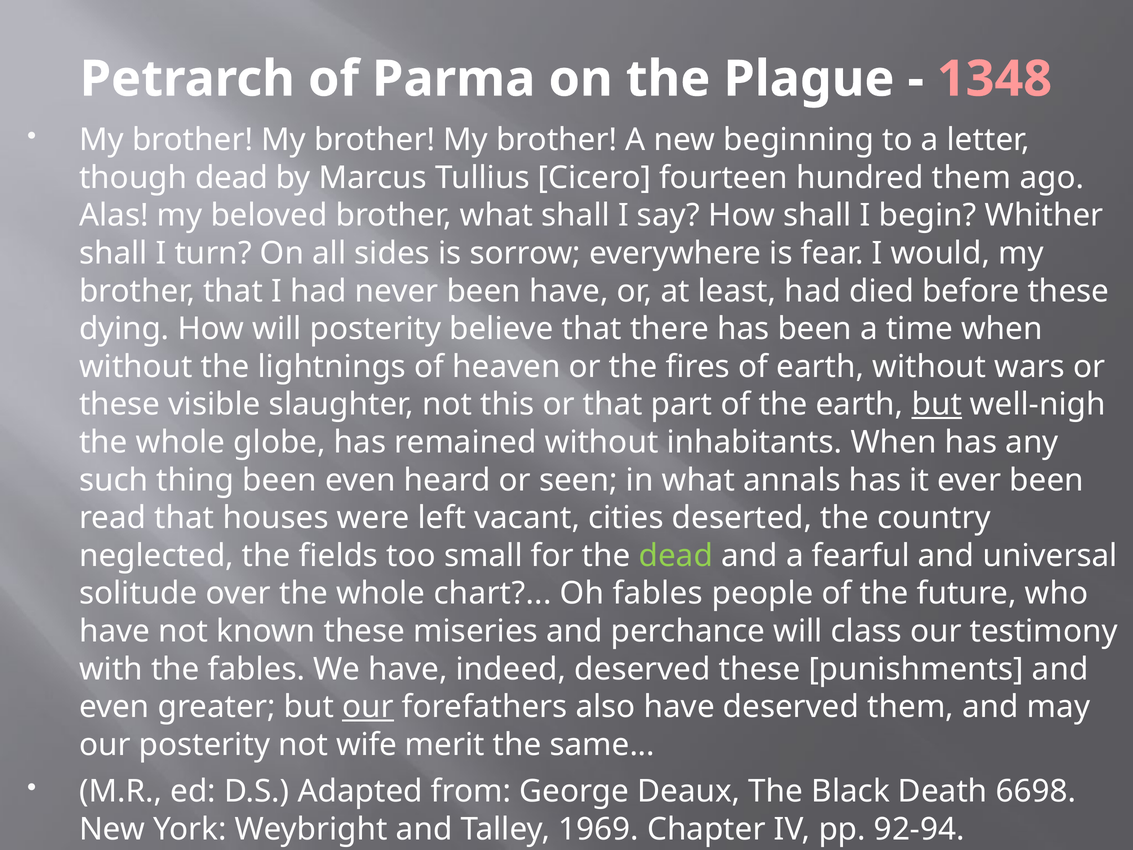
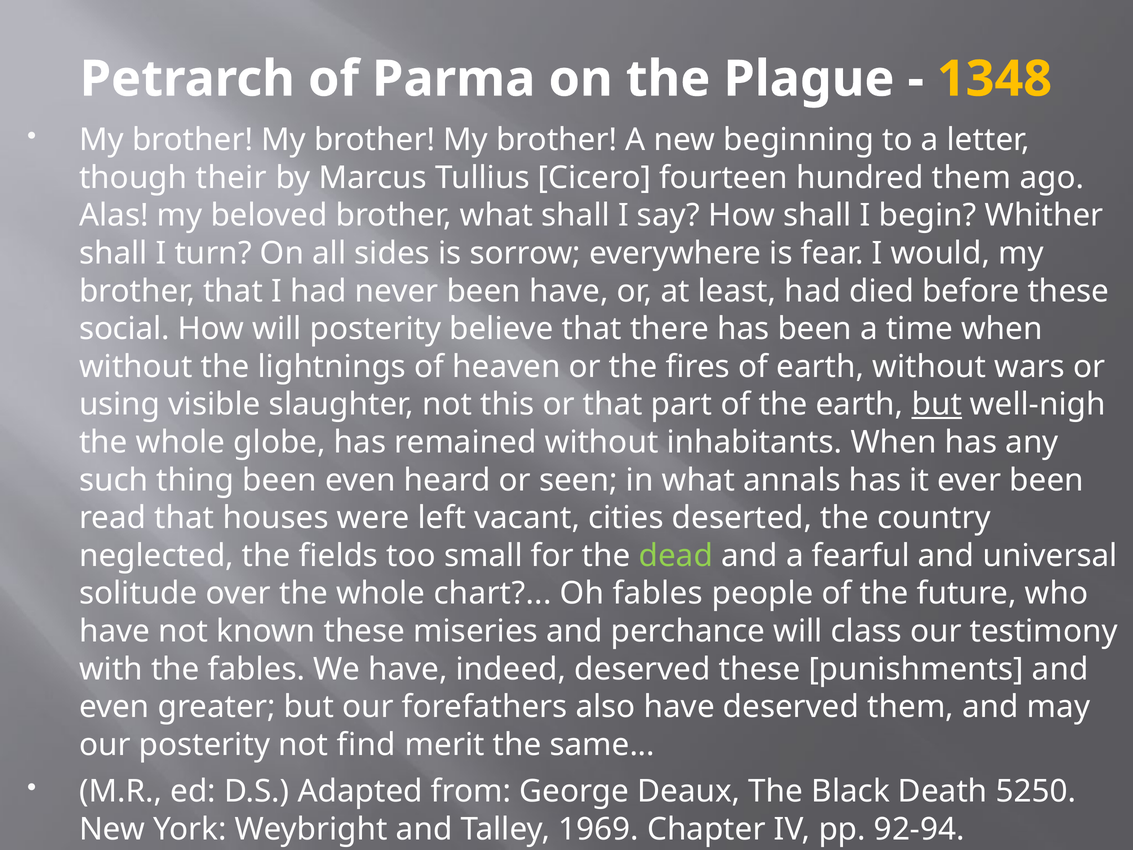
1348 colour: pink -> yellow (994, 79)
though dead: dead -> their (231, 178)
dying: dying -> social (124, 329)
these: these -> using (120, 404)
our underline: present -> none (368, 707)
wife: wife -> find (366, 744)
6698: 6698 -> 5250 (1036, 791)
